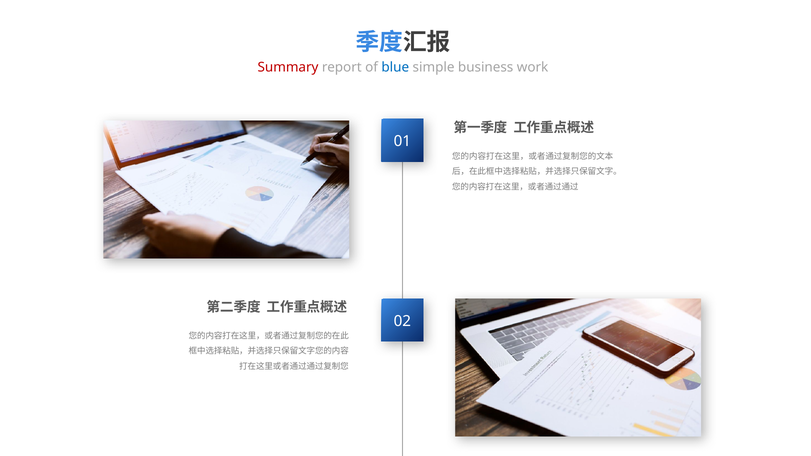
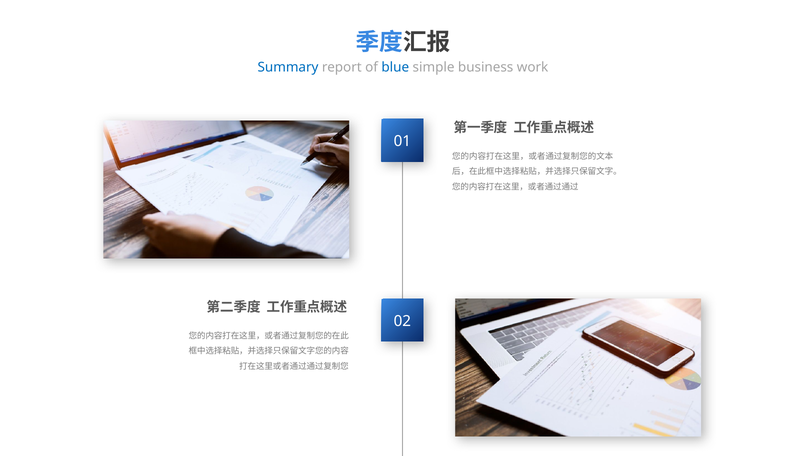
Summary colour: red -> blue (288, 67)
